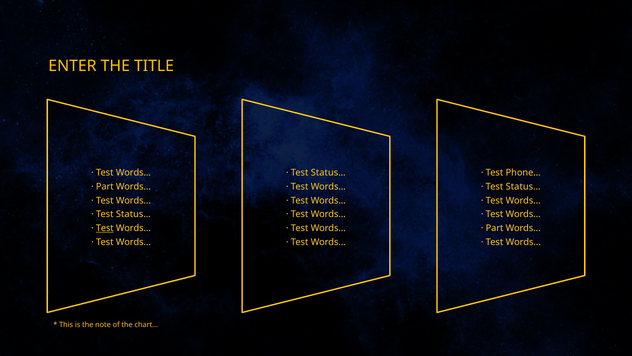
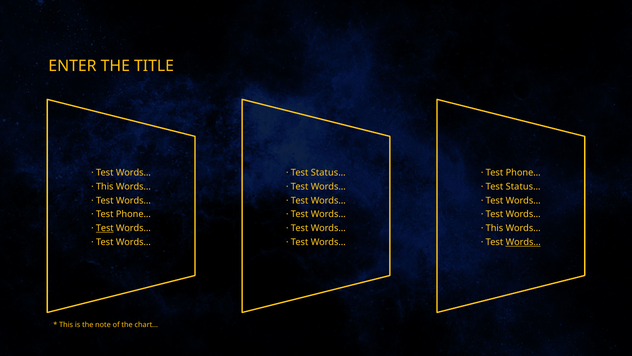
Part: Part -> This (105, 186)
Status…: Status… -> Phone… (133, 214)
Part: Part -> This (494, 228)
Words… underline: none -> present (523, 242)
